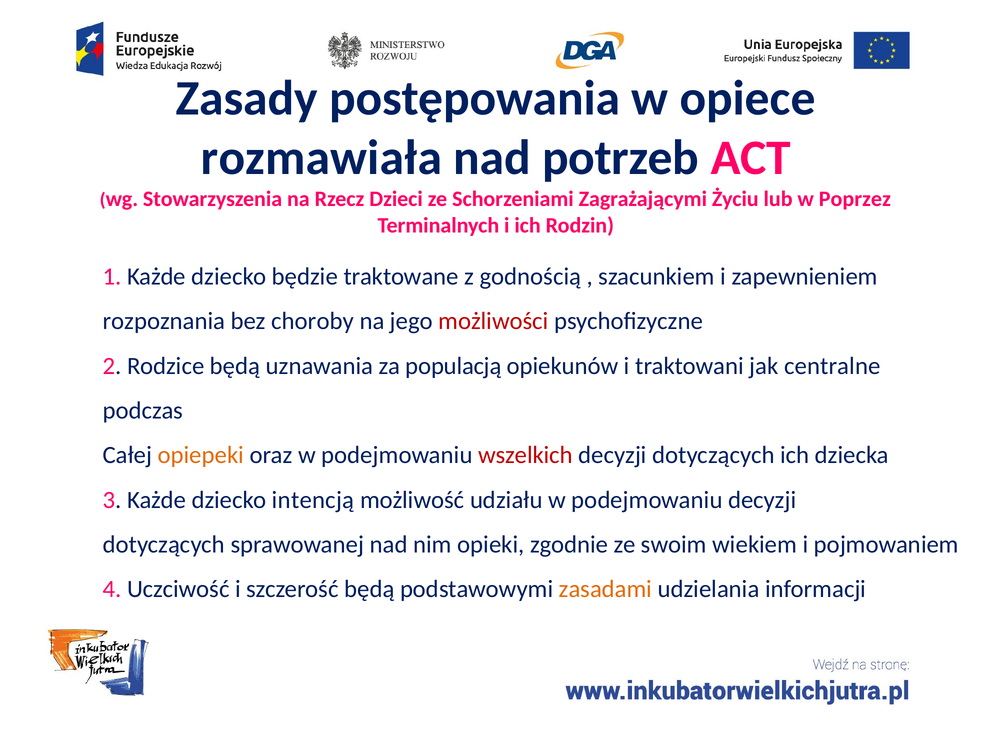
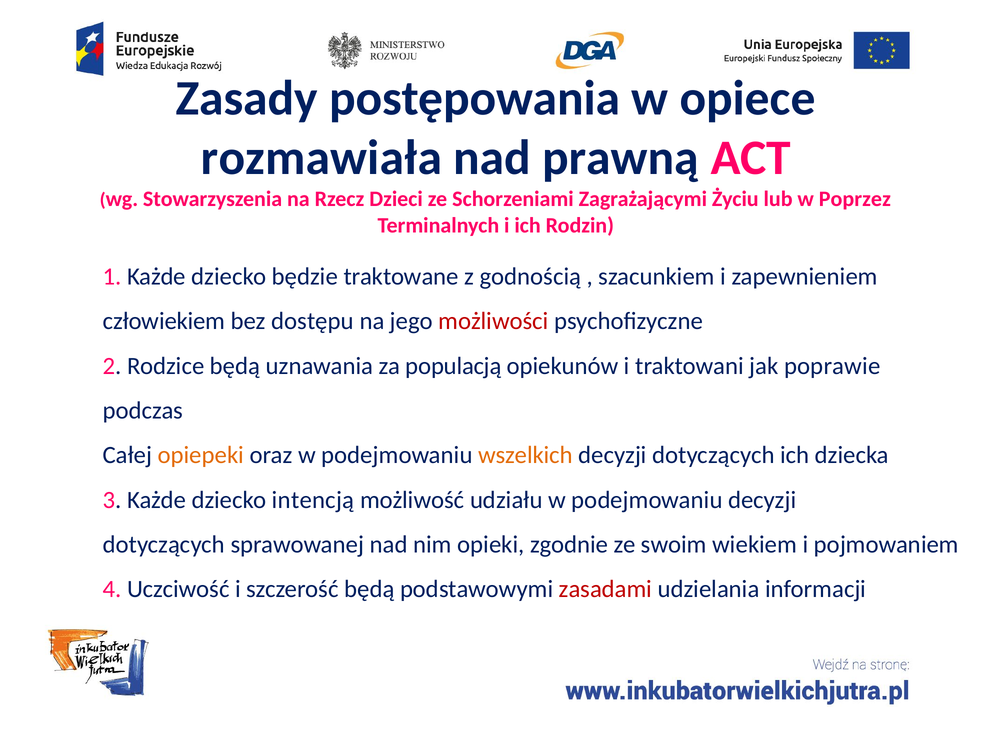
potrzeb: potrzeb -> prawną (620, 158)
rozpoznania: rozpoznania -> człowiekiem (164, 321)
choroby: choroby -> dostępu (313, 321)
centralne: centralne -> poprawie (832, 366)
wszelkich colour: red -> orange (525, 455)
zasadami colour: orange -> red (605, 589)
